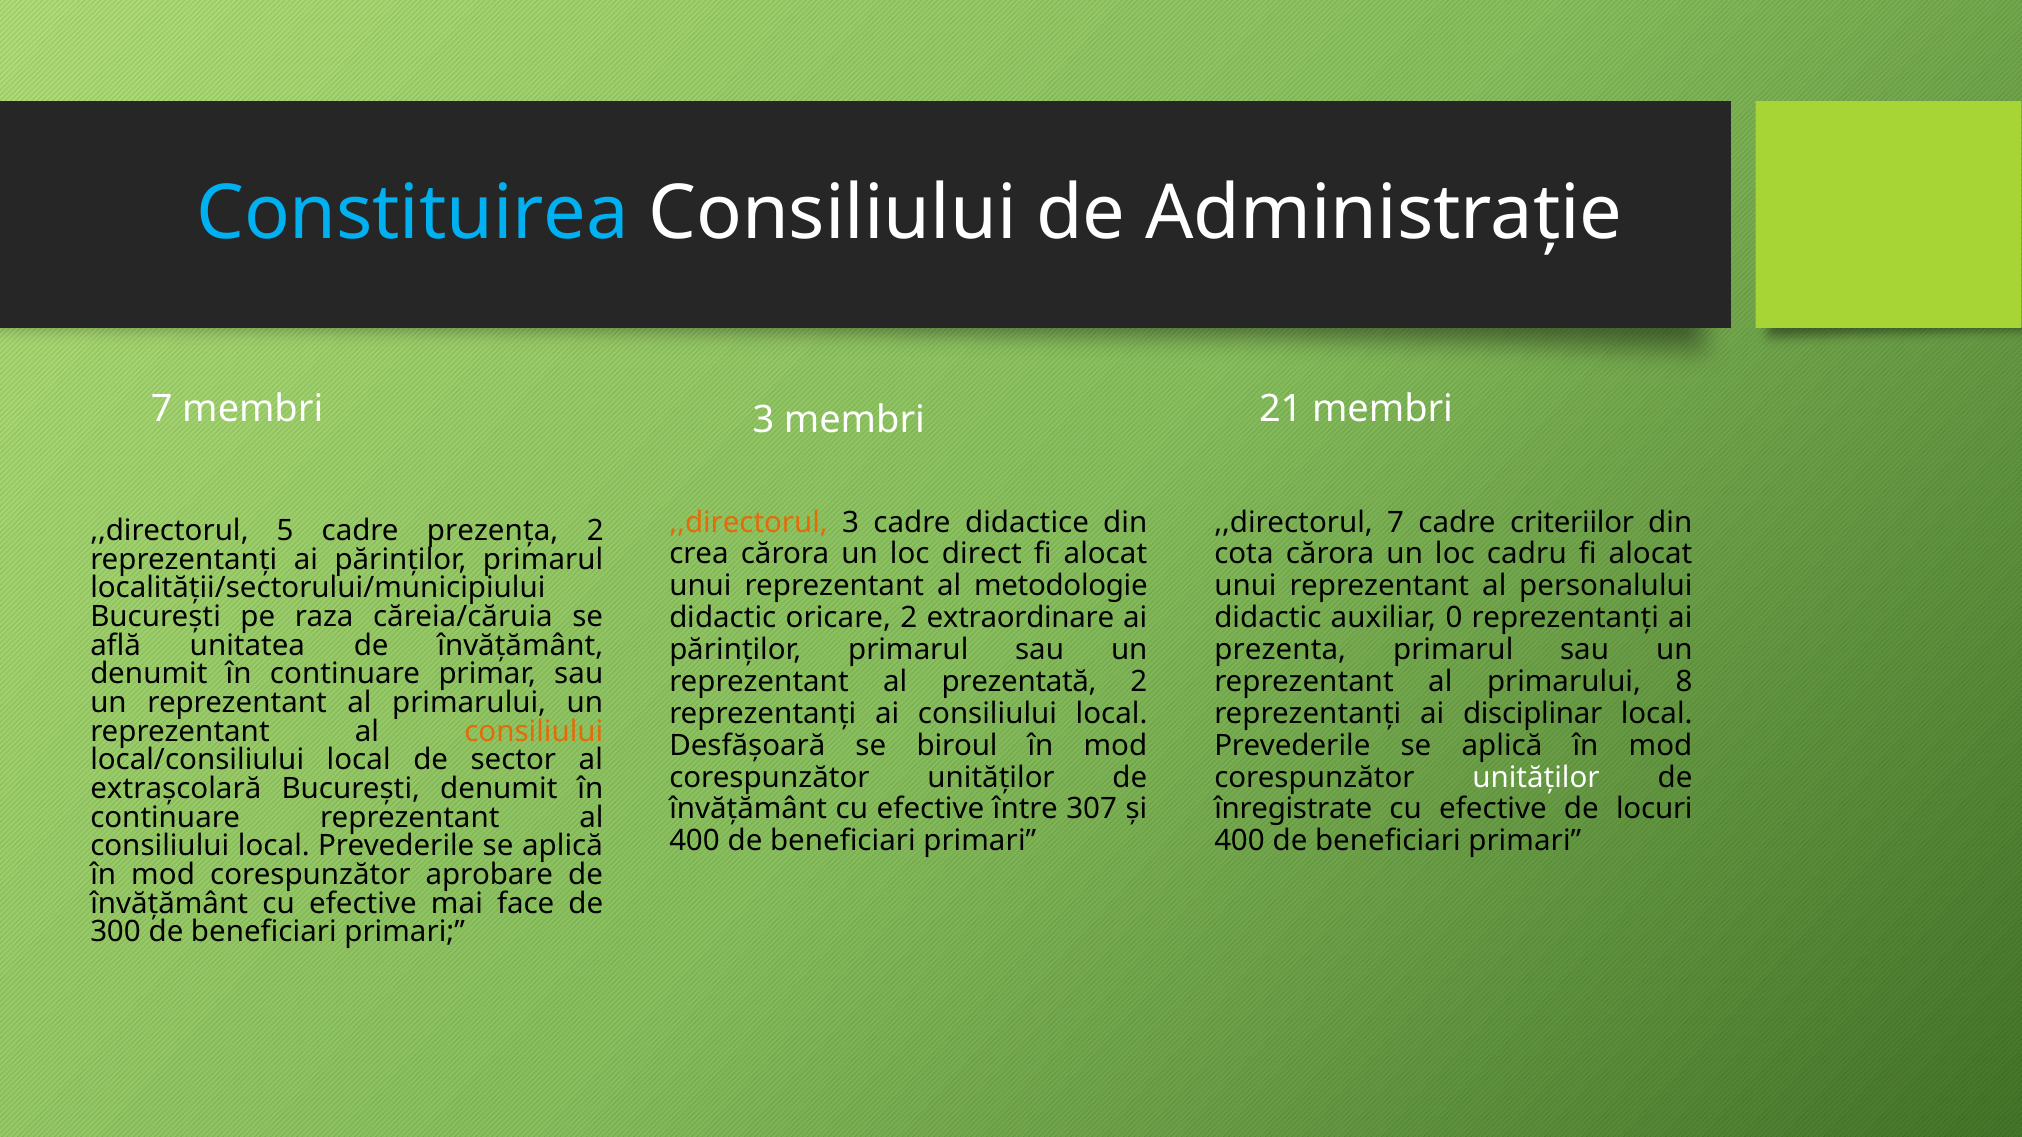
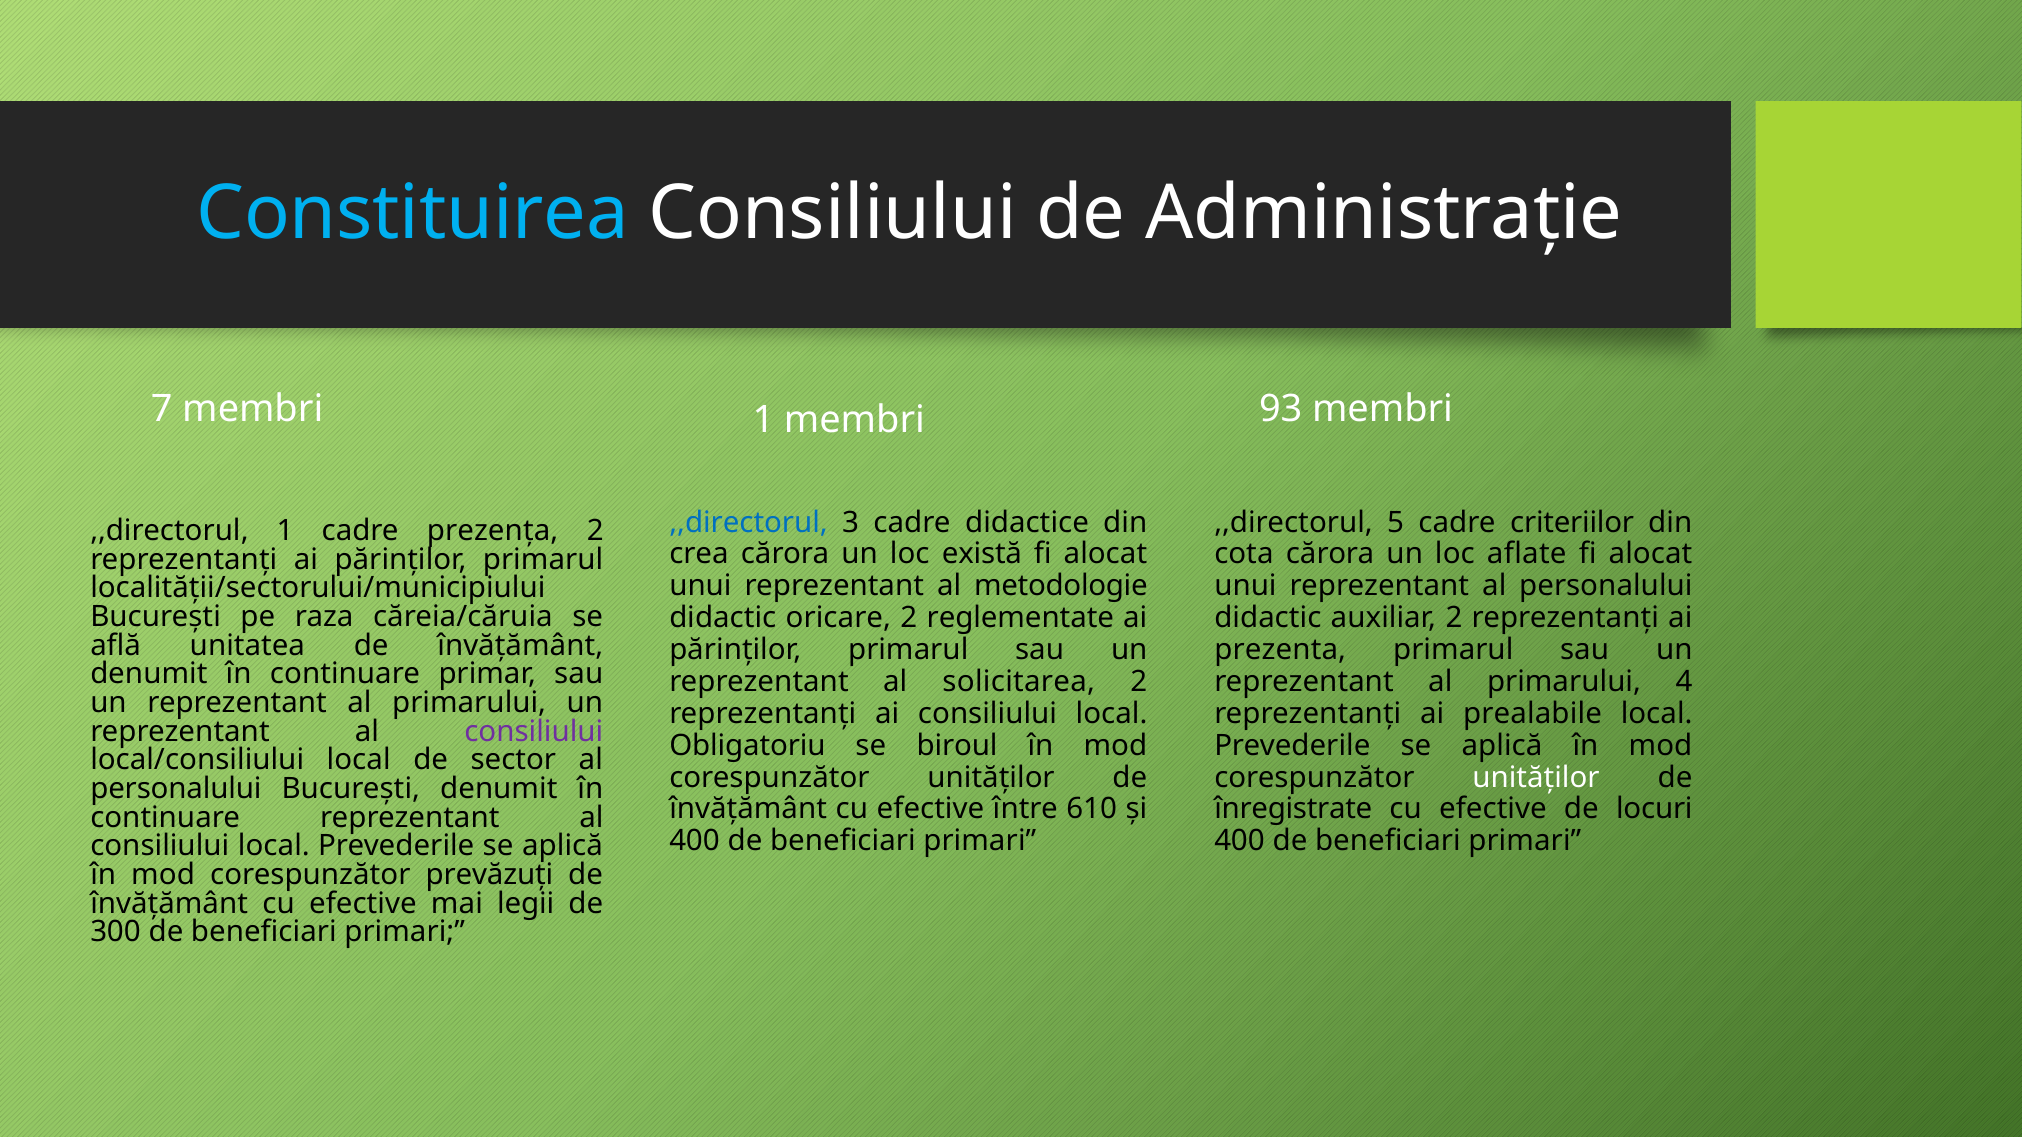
membri 3: 3 -> 1 (763, 420)
21: 21 -> 93 (1281, 409)
,,directorul colour: orange -> blue (749, 522)
,,directorul 7: 7 -> 5 (1396, 522)
,,directorul 5: 5 -> 1 (285, 531)
direct: direct -> există (982, 554)
cadru: cadru -> aflate (1527, 554)
extraordinare: extraordinare -> reglementate (1020, 618)
auxiliar 0: 0 -> 2 (1454, 618)
prezentată: prezentată -> solicitarea (1019, 682)
8: 8 -> 4 (1684, 682)
disciplinar: disciplinar -> prealabile (1532, 714)
consiliului colour: orange -> purple (534, 732)
Desfășoară: Desfășoară -> Obligatoriu (747, 746)
extrașcolară: extrașcolară -> personalului (176, 789)
307: 307 -> 610 (1092, 809)
aprobare: aprobare -> prevăzuți (489, 875)
face: face -> legii (526, 904)
